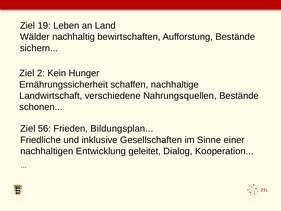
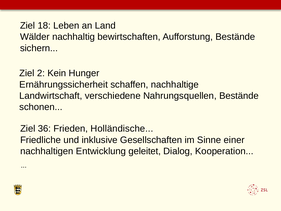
19: 19 -> 18 (44, 26)
56: 56 -> 36 (44, 129)
Bildungsplan: Bildungsplan -> Holländische (122, 129)
